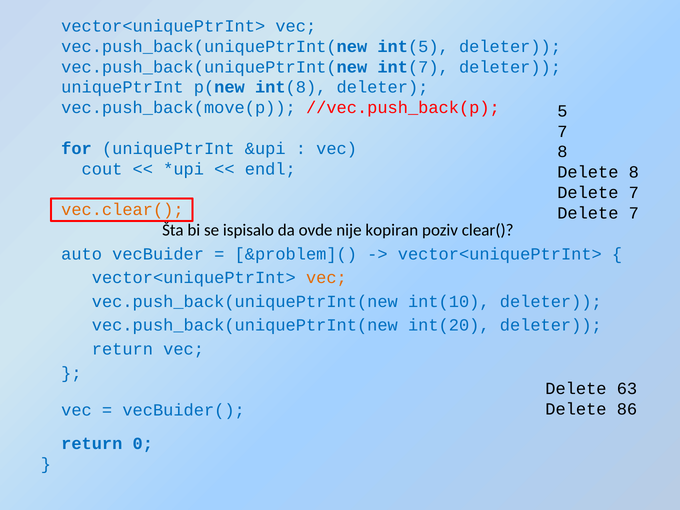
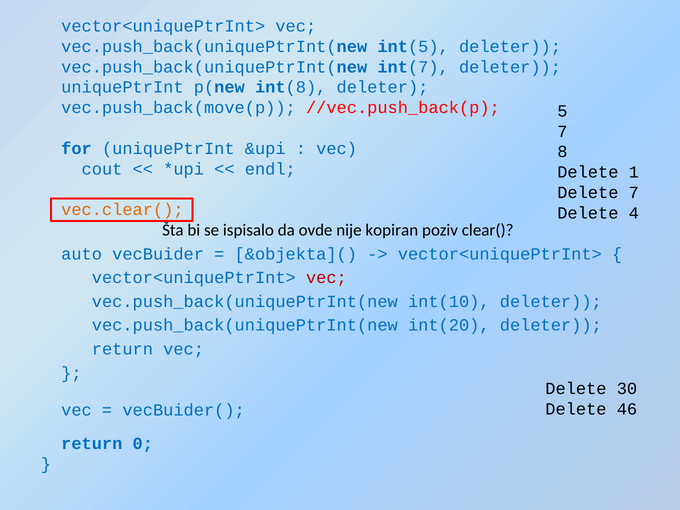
Delete 8: 8 -> 1 (634, 172)
7: 7 -> 4 (634, 213)
&problem](: &problem]( -> &objekta]( (296, 254)
vec colour: orange -> red (326, 278)
63: 63 -> 30 (627, 389)
86: 86 -> 46 (627, 409)
